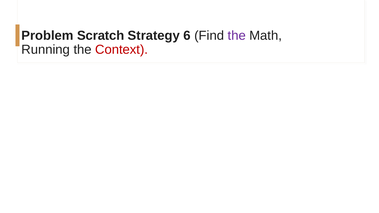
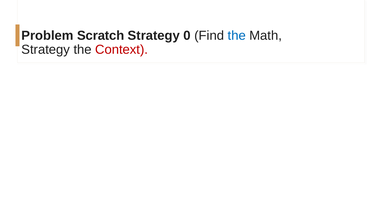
6: 6 -> 0 (187, 36)
the colour: purple -> blue (237, 36)
Running: Running -> Strategy (46, 50)
